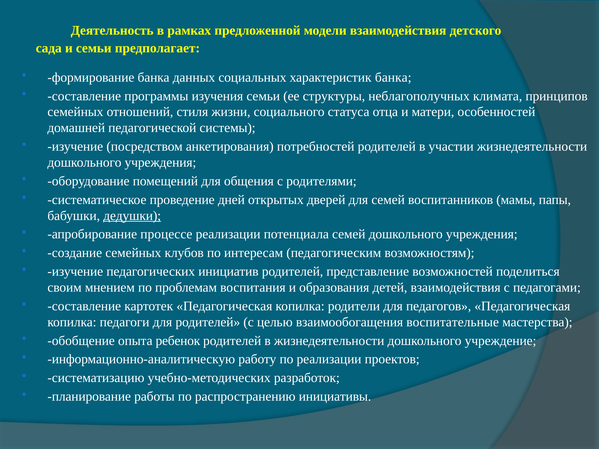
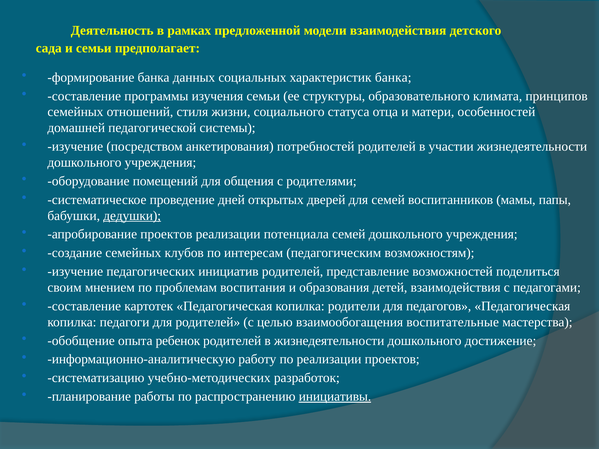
неблагополучных: неблагополучных -> образовательного (419, 96)
апробирование процессе: процессе -> проектов (166, 234)
учреждение: учреждение -> достижение (501, 341)
инициативы underline: none -> present (335, 397)
